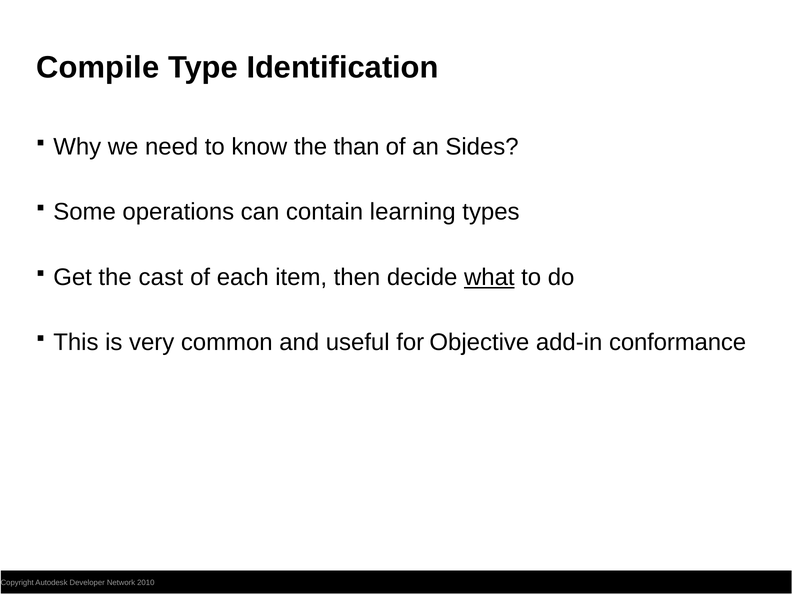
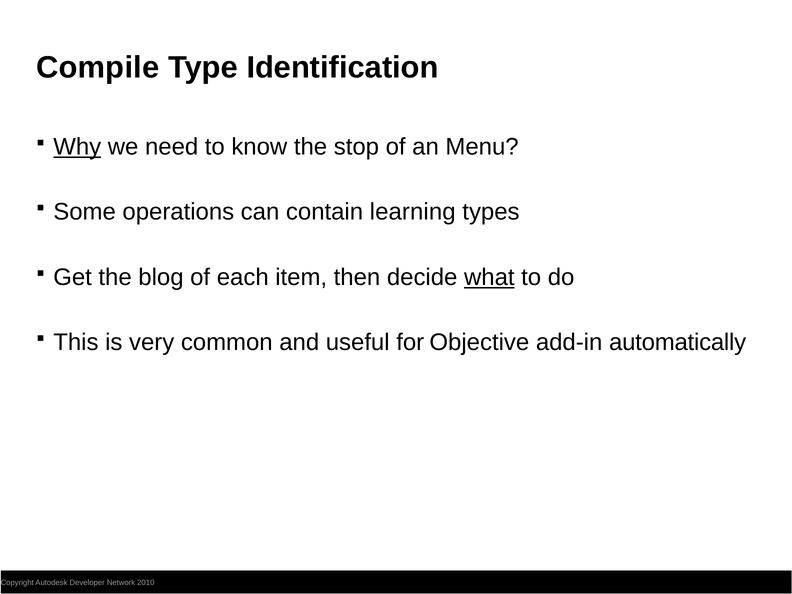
Why underline: none -> present (77, 147)
than: than -> stop (356, 147)
Sides: Sides -> Menu (482, 147)
cast: cast -> blog (161, 277)
conformance: conformance -> automatically (678, 342)
